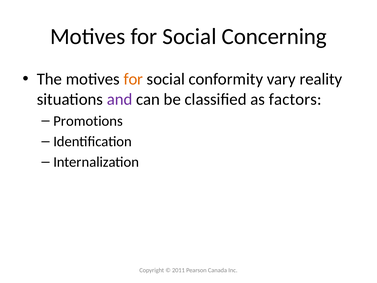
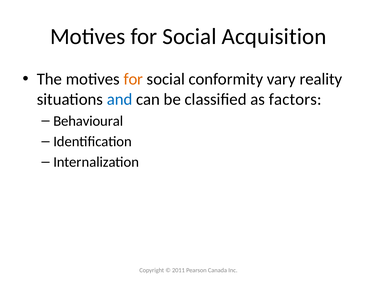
Concerning: Concerning -> Acquisition (274, 36)
and colour: purple -> blue (120, 99)
Promotions: Promotions -> Behavioural (88, 121)
